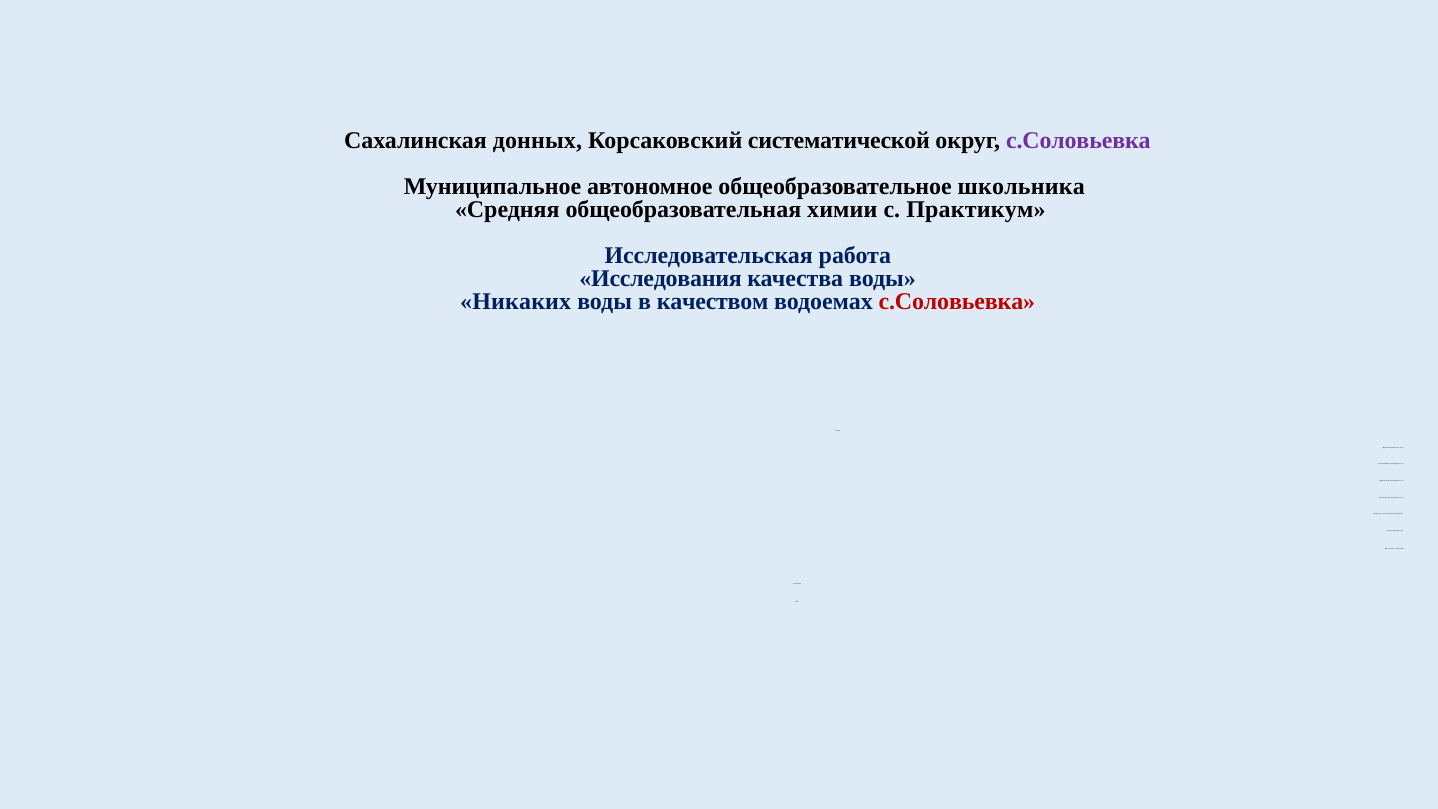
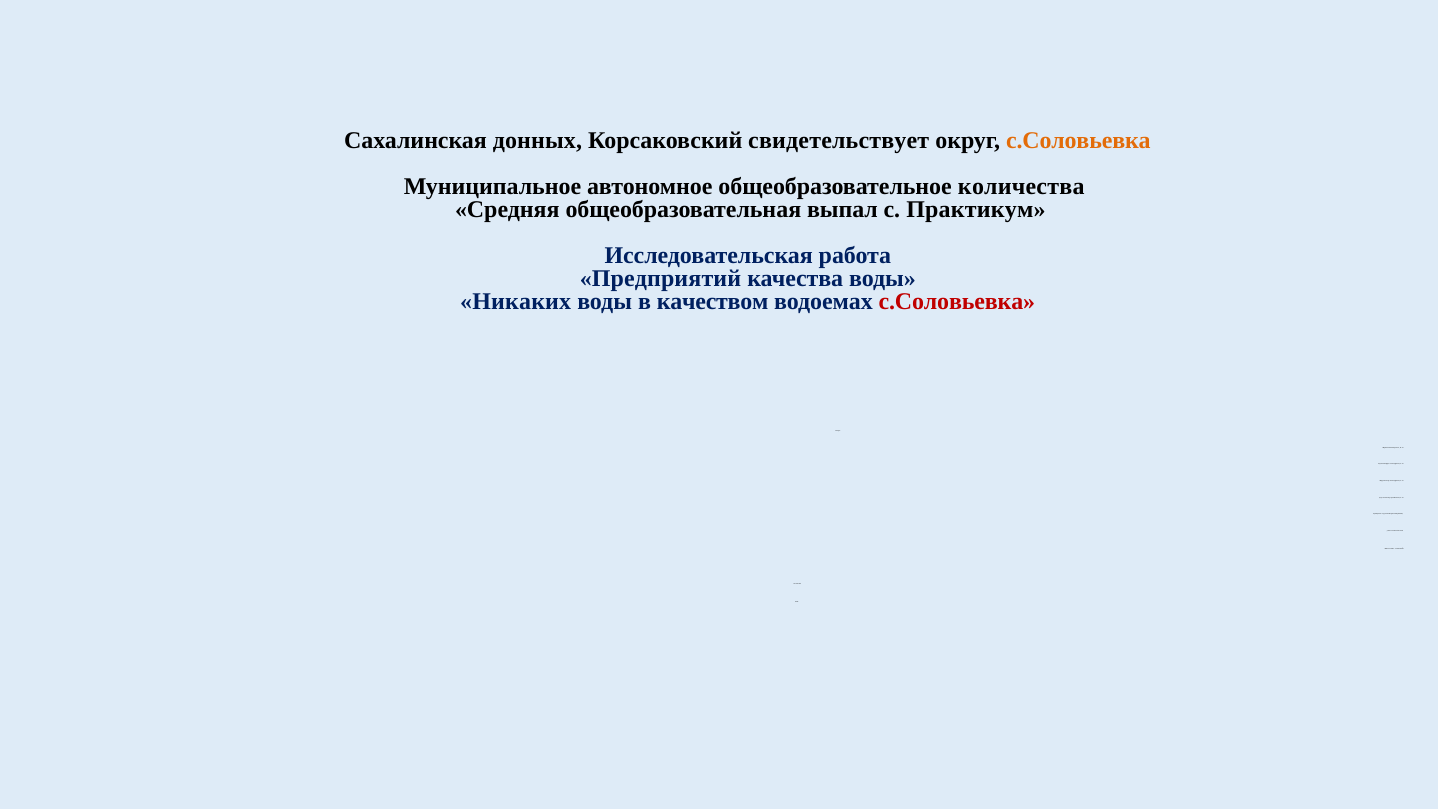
систематической: систематической -> свидетельствует (839, 141)
с.Соловьевка colour: purple -> orange (1078, 141)
школьника: школьника -> количества (1021, 187)
общеобразовательная химии: химии -> выпал (842, 210)
Исследования: Исследования -> Предприятий (660, 279)
